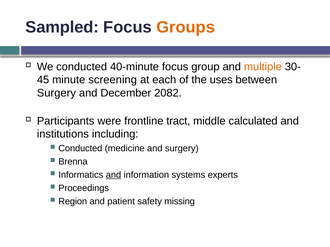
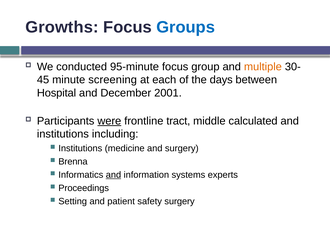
Sampled: Sampled -> Growths (62, 27)
Groups colour: orange -> blue (186, 27)
40-minute: 40-minute -> 95-minute (135, 67)
uses: uses -> days (221, 80)
Surgery: Surgery -> Hospital (57, 93)
2082: 2082 -> 2001 (168, 93)
were underline: none -> present (109, 121)
Conducted: Conducted -> Institutions (80, 149)
Region: Region -> Setting (73, 202)
safety missing: missing -> surgery (180, 202)
